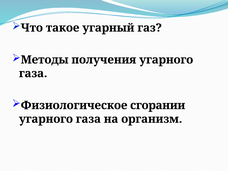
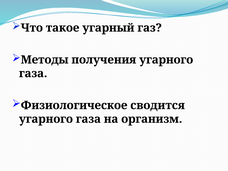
сгорании: сгорании -> сводится (158, 105)
